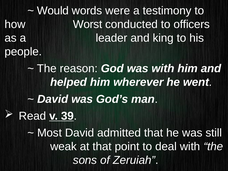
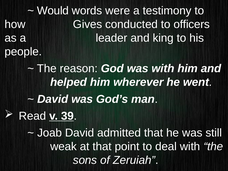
Worst: Worst -> Gives (88, 24)
Most: Most -> Joab (50, 133)
